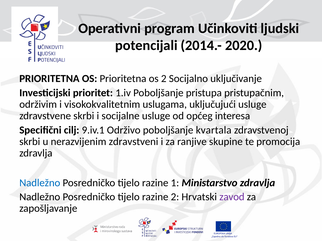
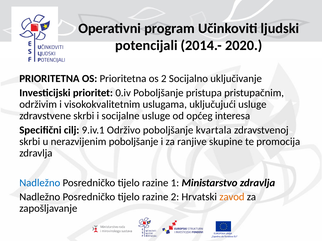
1.iv: 1.iv -> 0.iv (123, 93)
nerazvijenim zdravstveni: zdravstveni -> poboljšanje (134, 142)
zavod colour: purple -> orange (232, 197)
